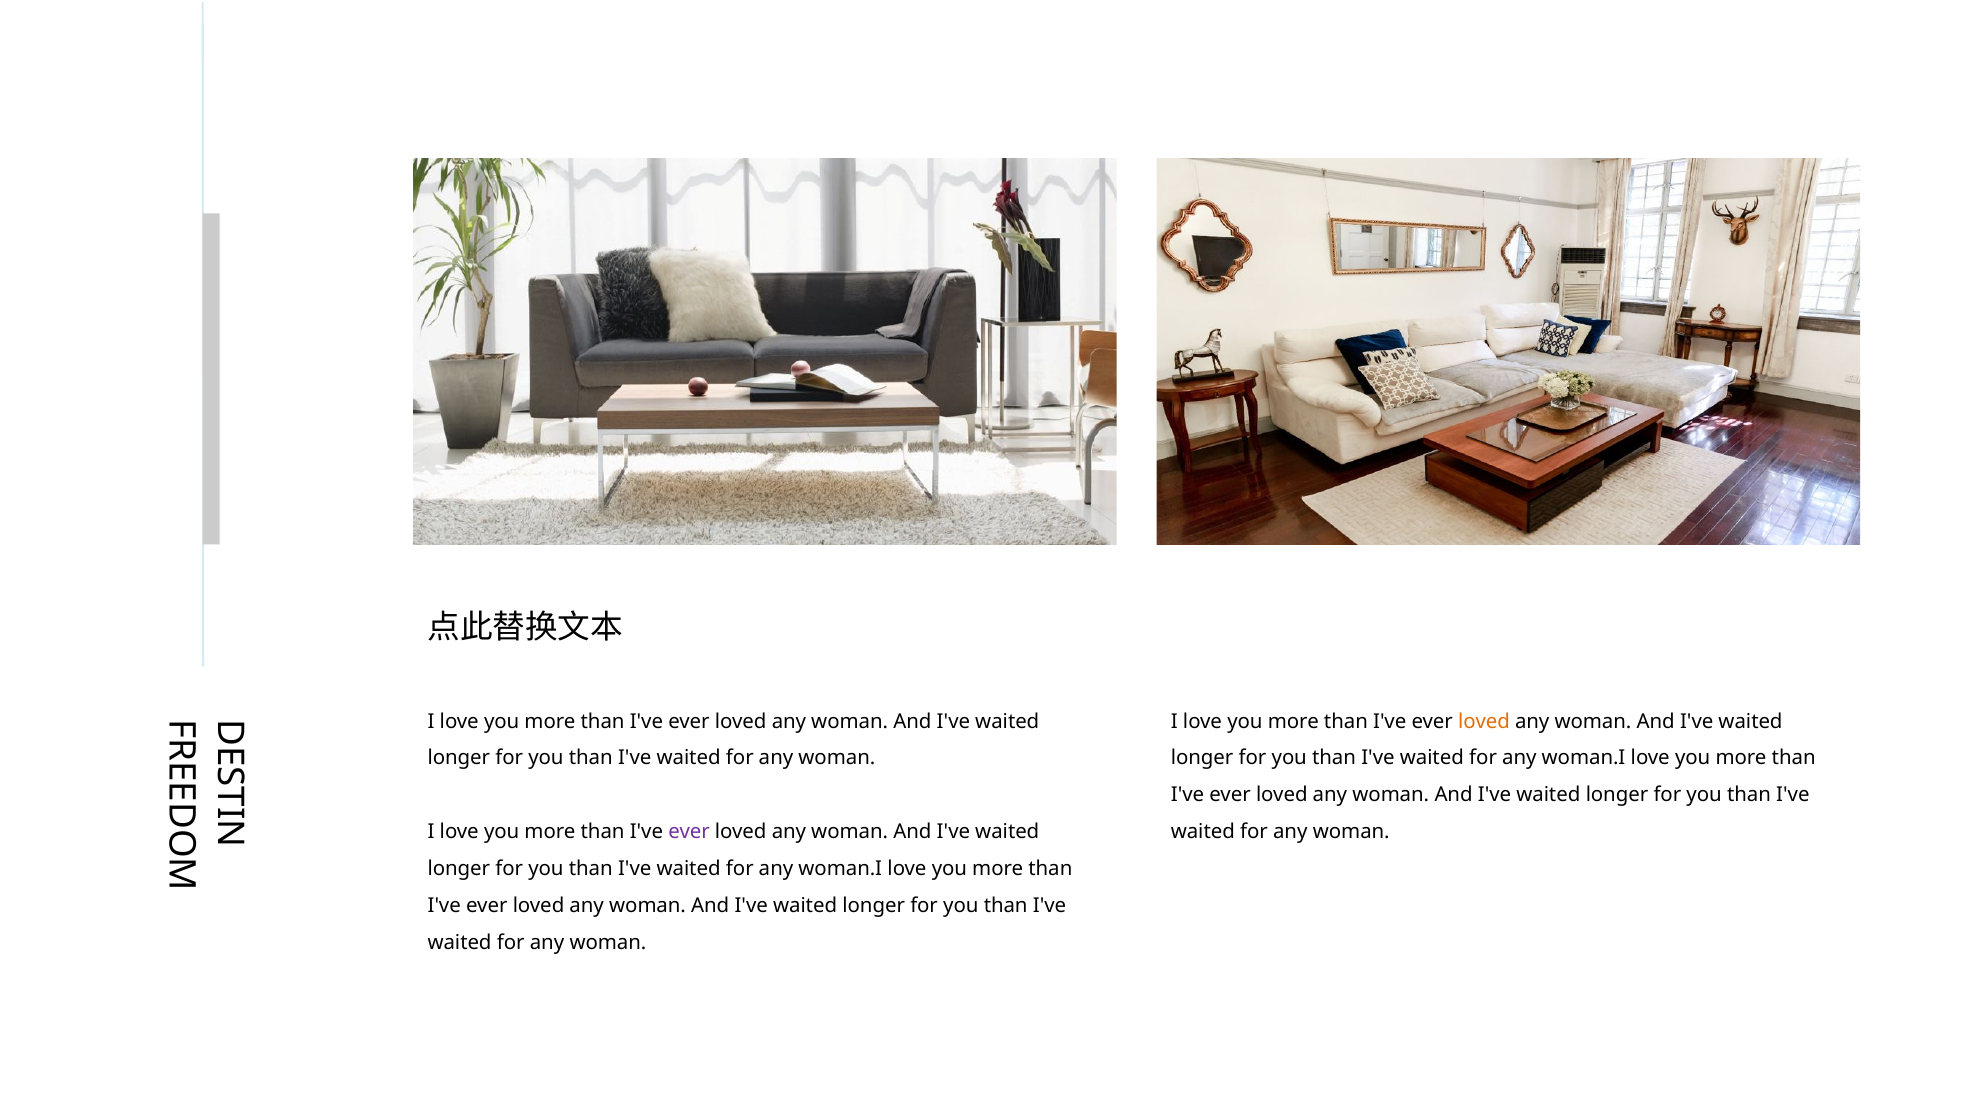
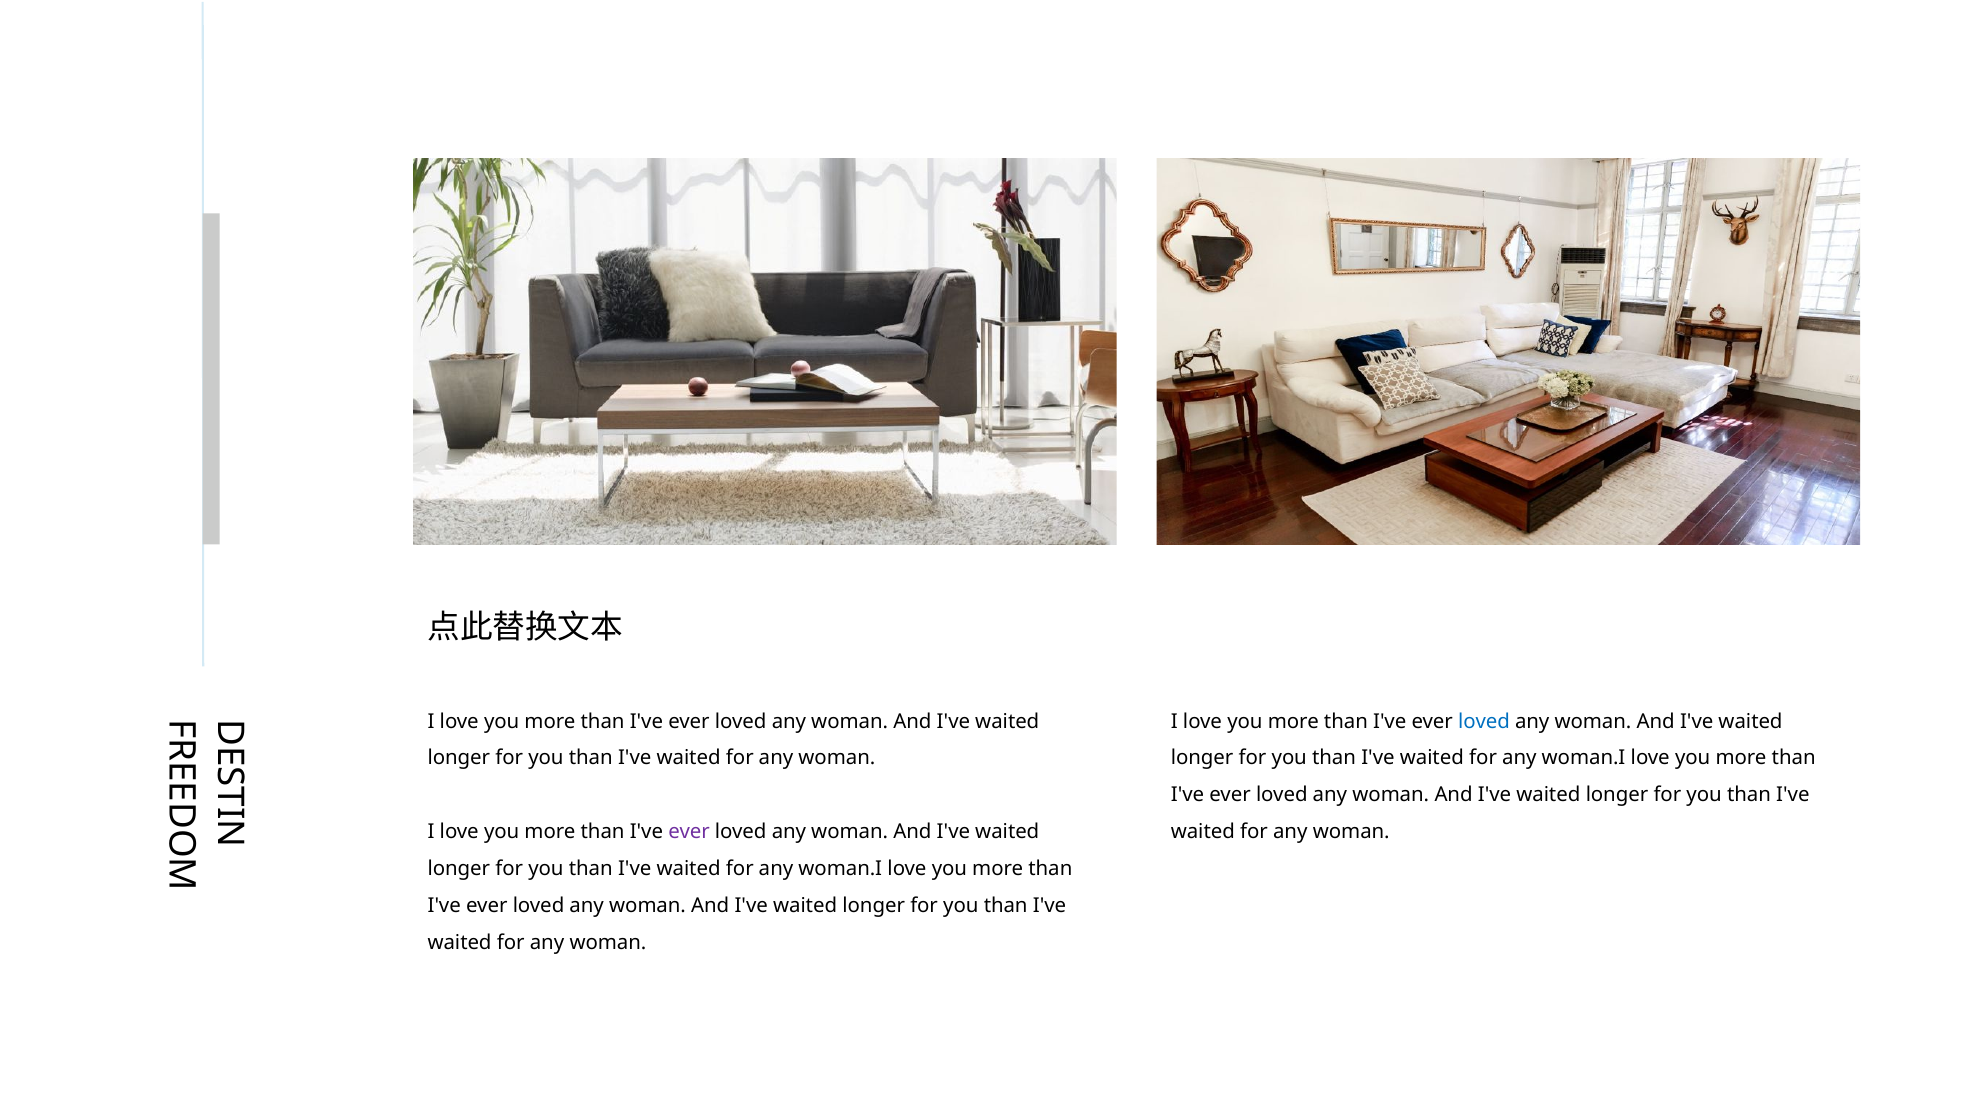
loved colour: orange -> blue (1484, 721)
